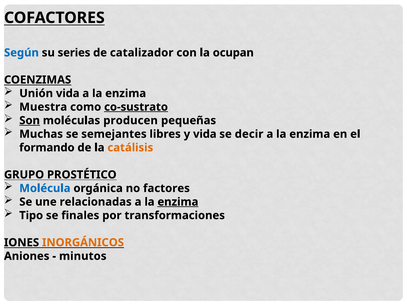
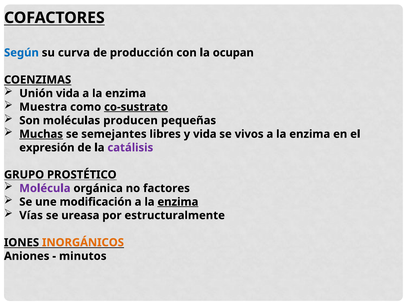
series: series -> curva (74, 53)
catalizador: catalizador -> producción (142, 53)
Son underline: present -> none (30, 121)
Muchas underline: none -> present (41, 134)
decir: decir -> vivos (249, 134)
formando: formando -> expresión (47, 148)
catálisis colour: orange -> purple (130, 148)
Molécula colour: blue -> purple (45, 188)
relacionadas: relacionadas -> modificación (96, 202)
Tipo: Tipo -> Vías (31, 216)
finales: finales -> ureasa (80, 216)
transformaciones: transformaciones -> estructuralmente (175, 216)
